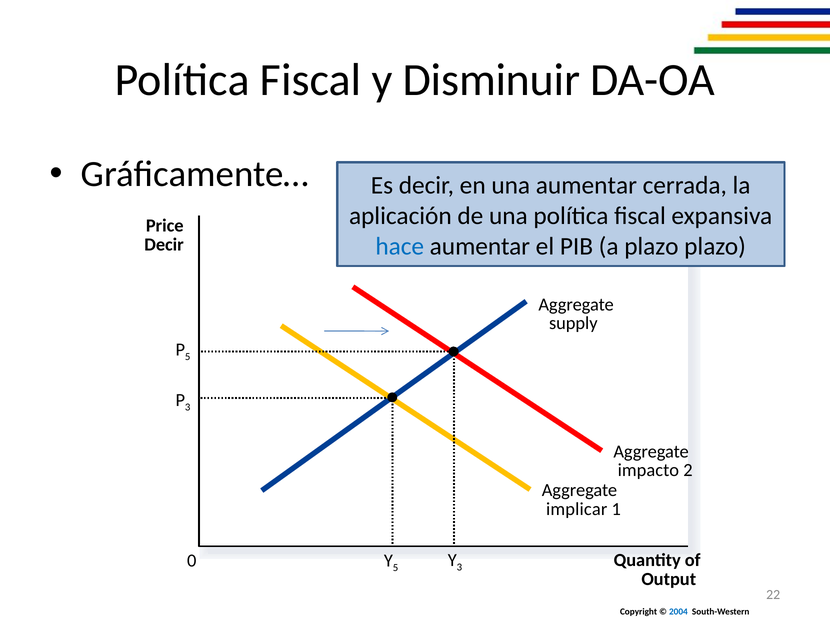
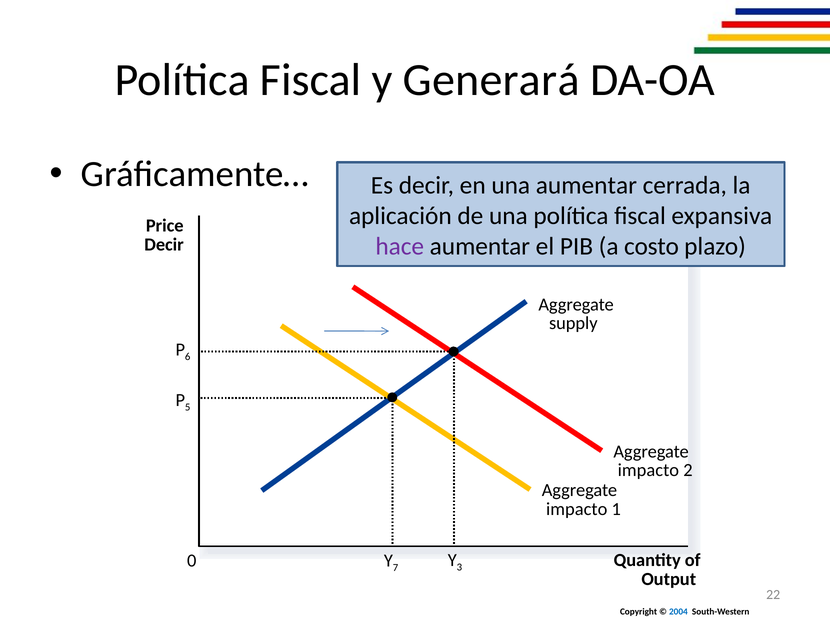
Disminuir: Disminuir -> Generará (491, 80)
hace colour: blue -> purple (400, 246)
a plazo: plazo -> costo (652, 246)
5: 5 -> 6 (188, 357)
3: 3 -> 5 (188, 407)
implicar: implicar -> impacto (577, 509)
Y 5: 5 -> 7 (396, 567)
